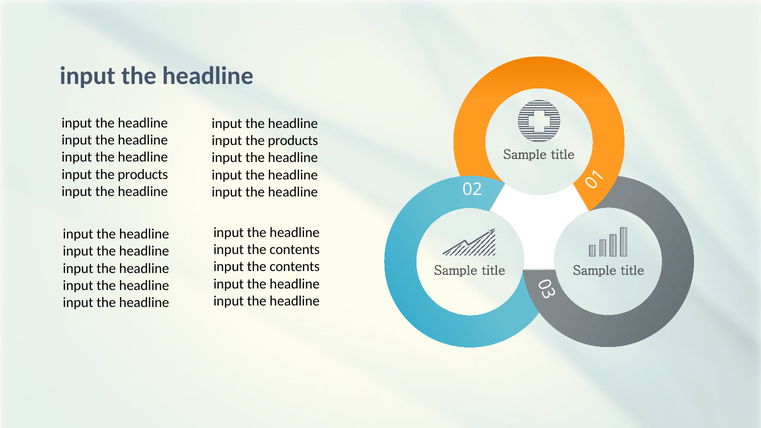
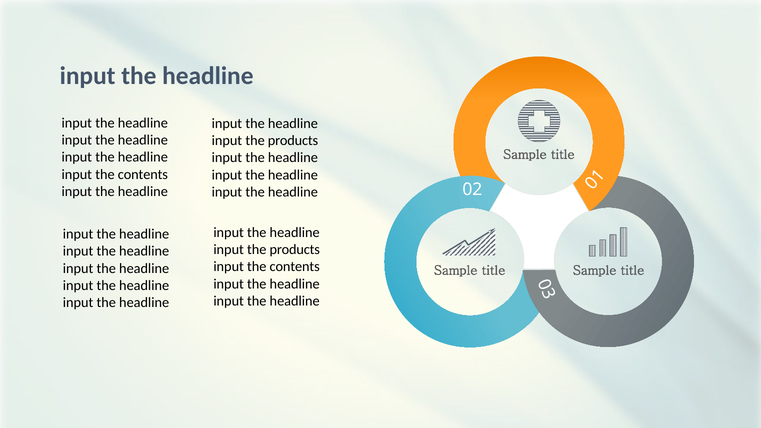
products: products -> contents (143, 174)
contents: contents -> products (295, 250)
